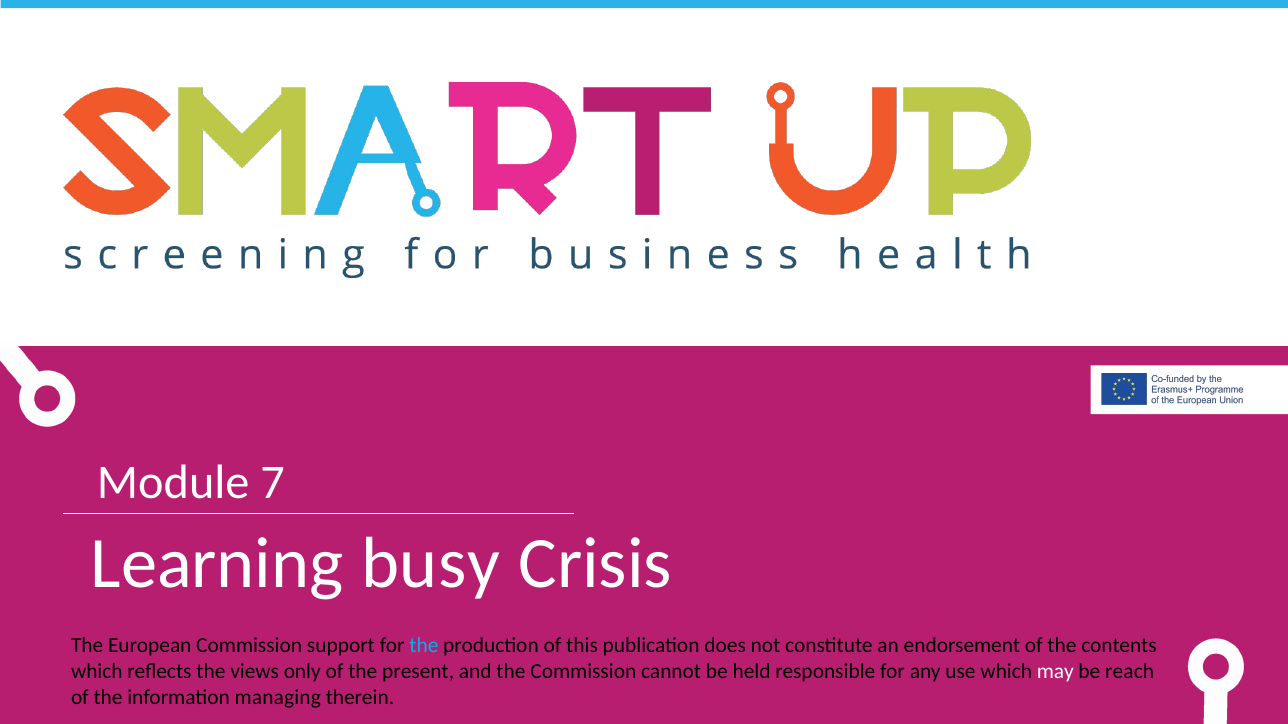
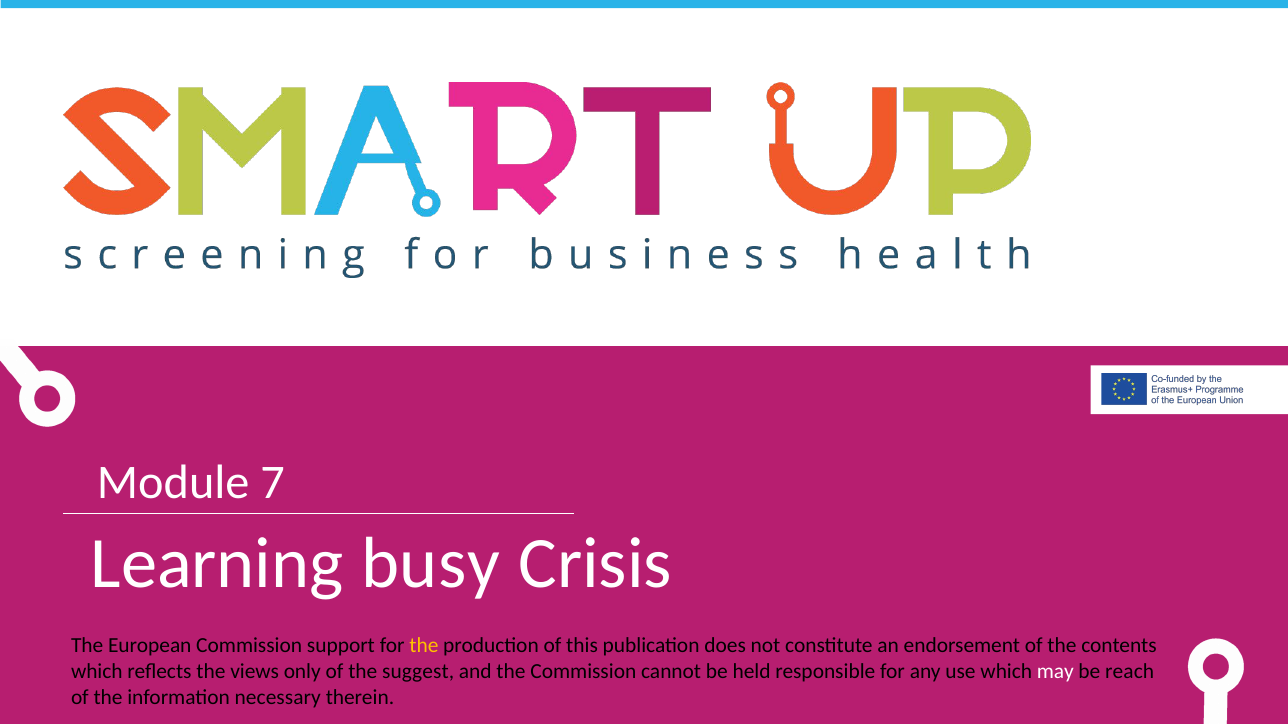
the colour: light blue -> yellow (424, 646)
present: present -> suggest (418, 672)
managing: managing -> necessary (278, 698)
